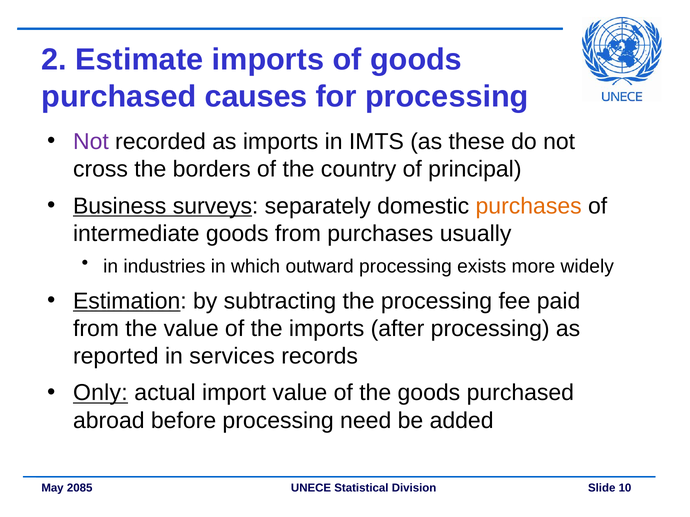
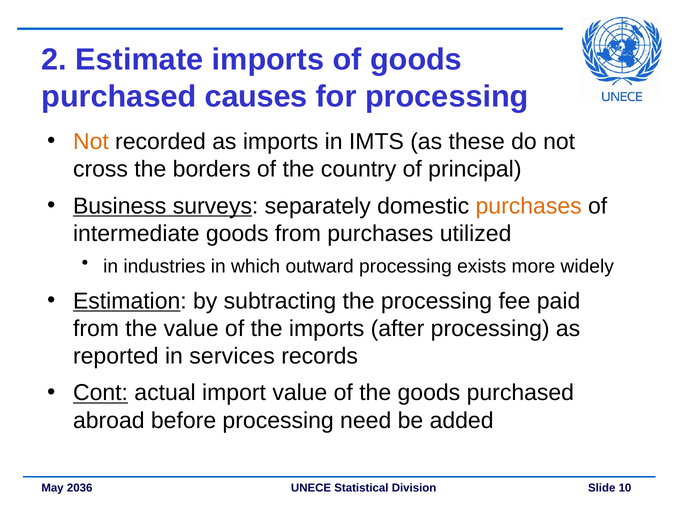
Not colour: purple -> orange (91, 142)
usually: usually -> utilized (476, 234)
Only: Only -> Cont (100, 393)
2085: 2085 -> 2036 (80, 488)
